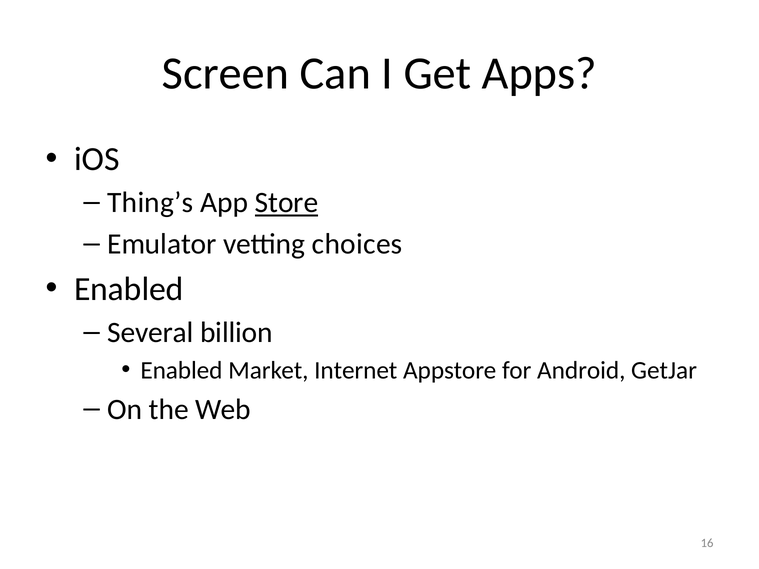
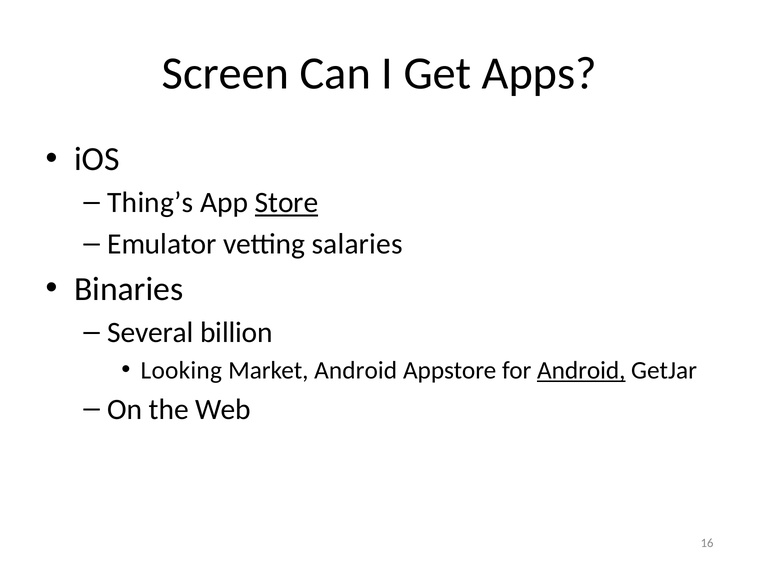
choices: choices -> salaries (357, 244)
Enabled: Enabled -> Binaries (129, 289)
Enabled: Enabled -> Looking (181, 370)
Market Internet: Internet -> Android (356, 370)
Android underline: none -> present (581, 370)
